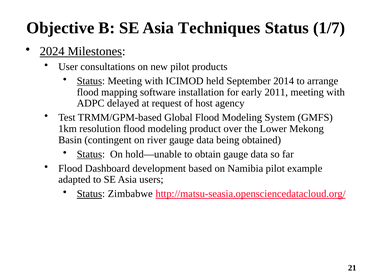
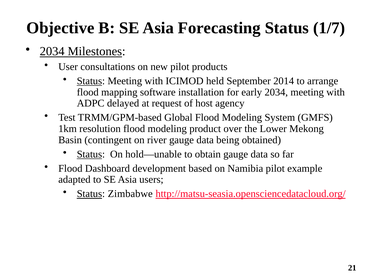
Techniques: Techniques -> Forecasting (219, 28)
2024: 2024 -> 2034 (52, 51)
early 2011: 2011 -> 2034 (276, 92)
